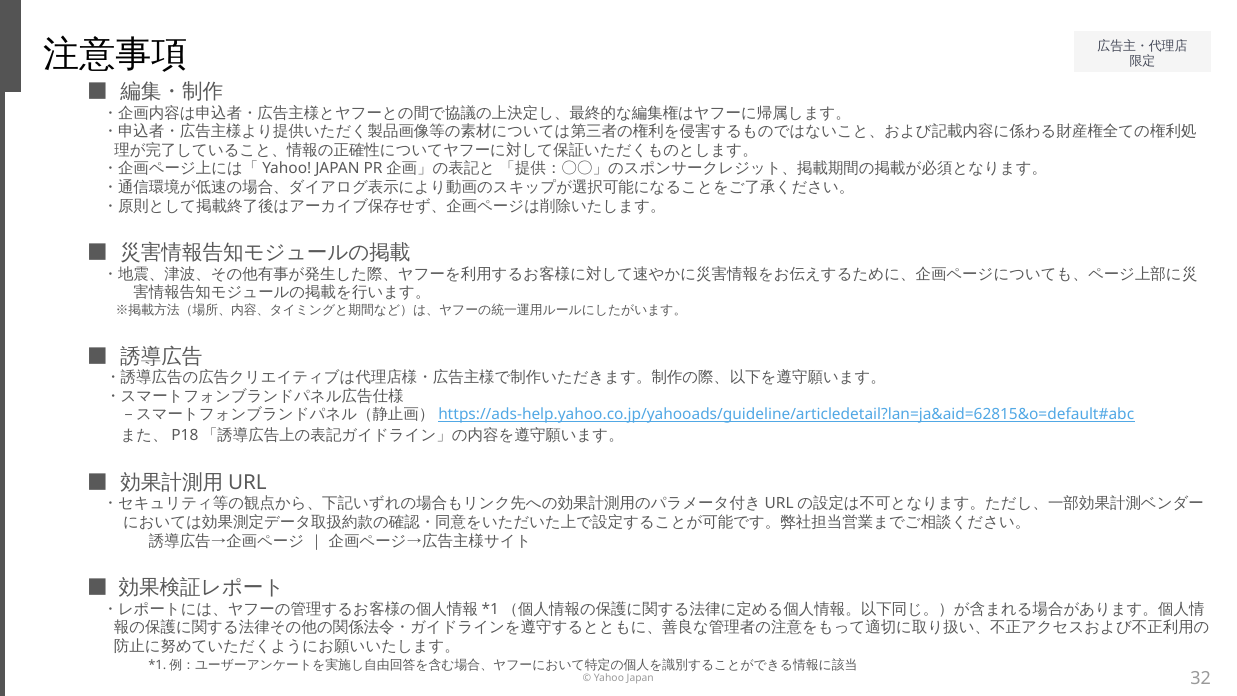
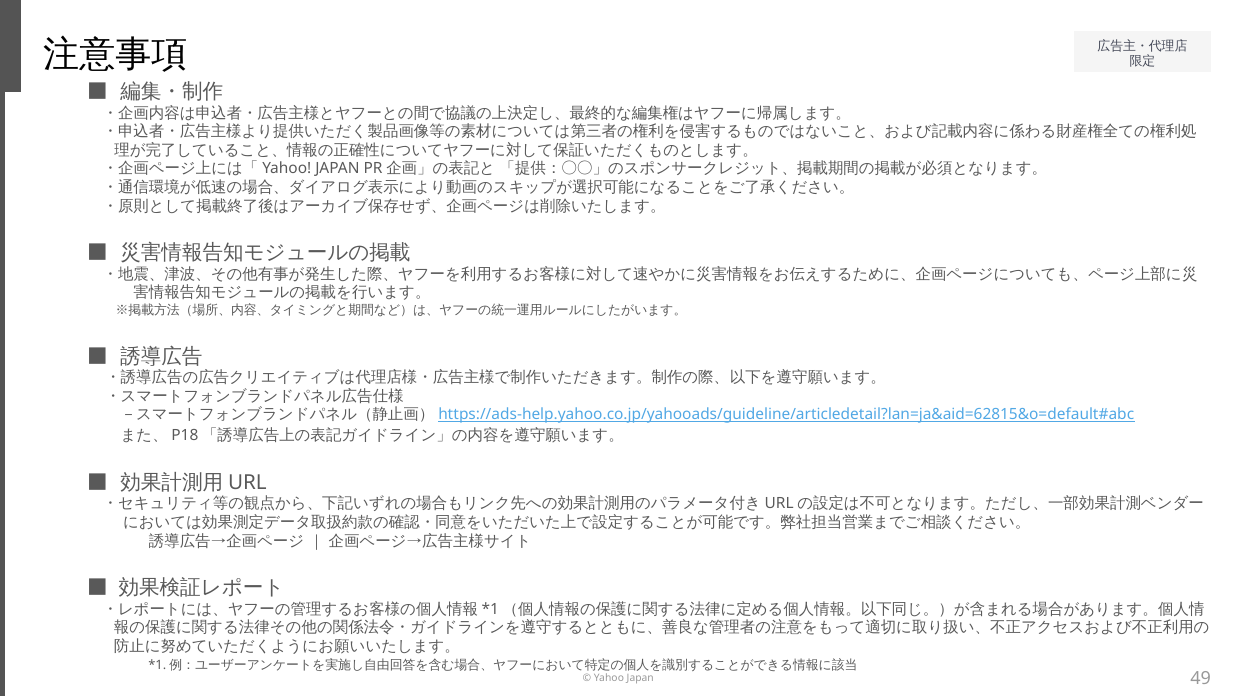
32: 32 -> 49 (1201, 679)
